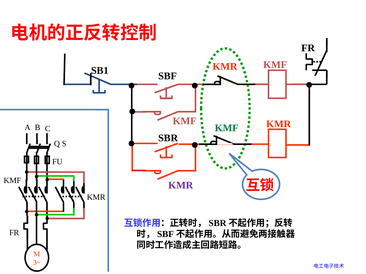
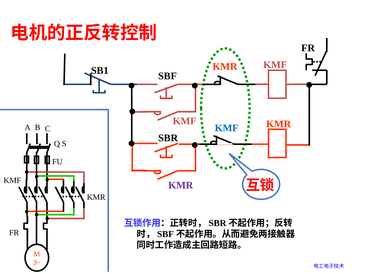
KMF colour: green -> blue (227, 128)
